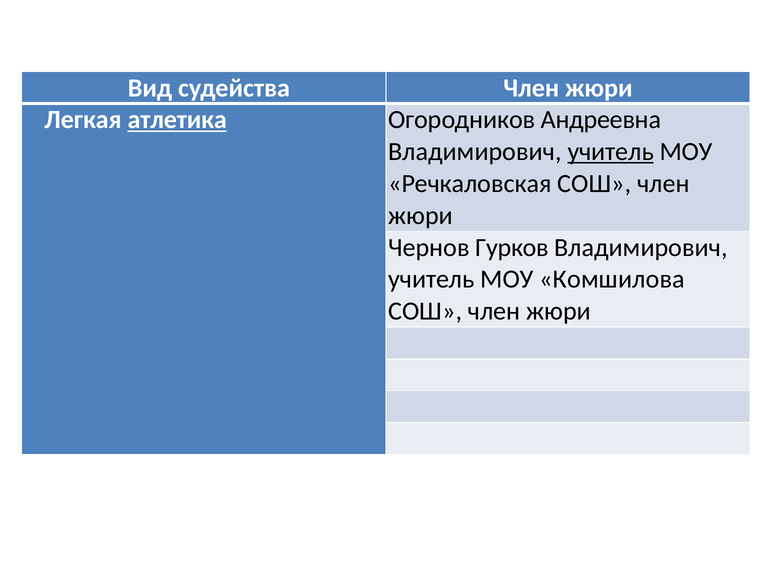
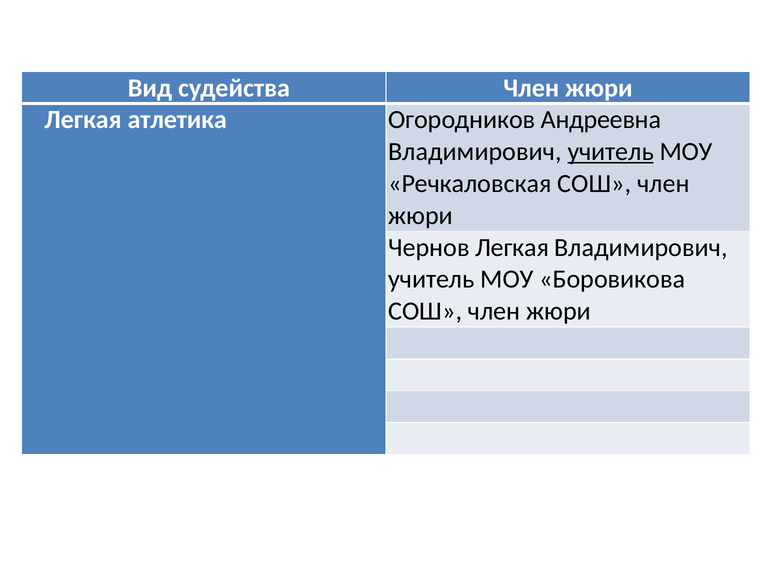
атлетика underline: present -> none (177, 120)
Чернов Гурков: Гурков -> Легкая (512, 247)
Комшилова: Комшилова -> Боровикова (612, 279)
